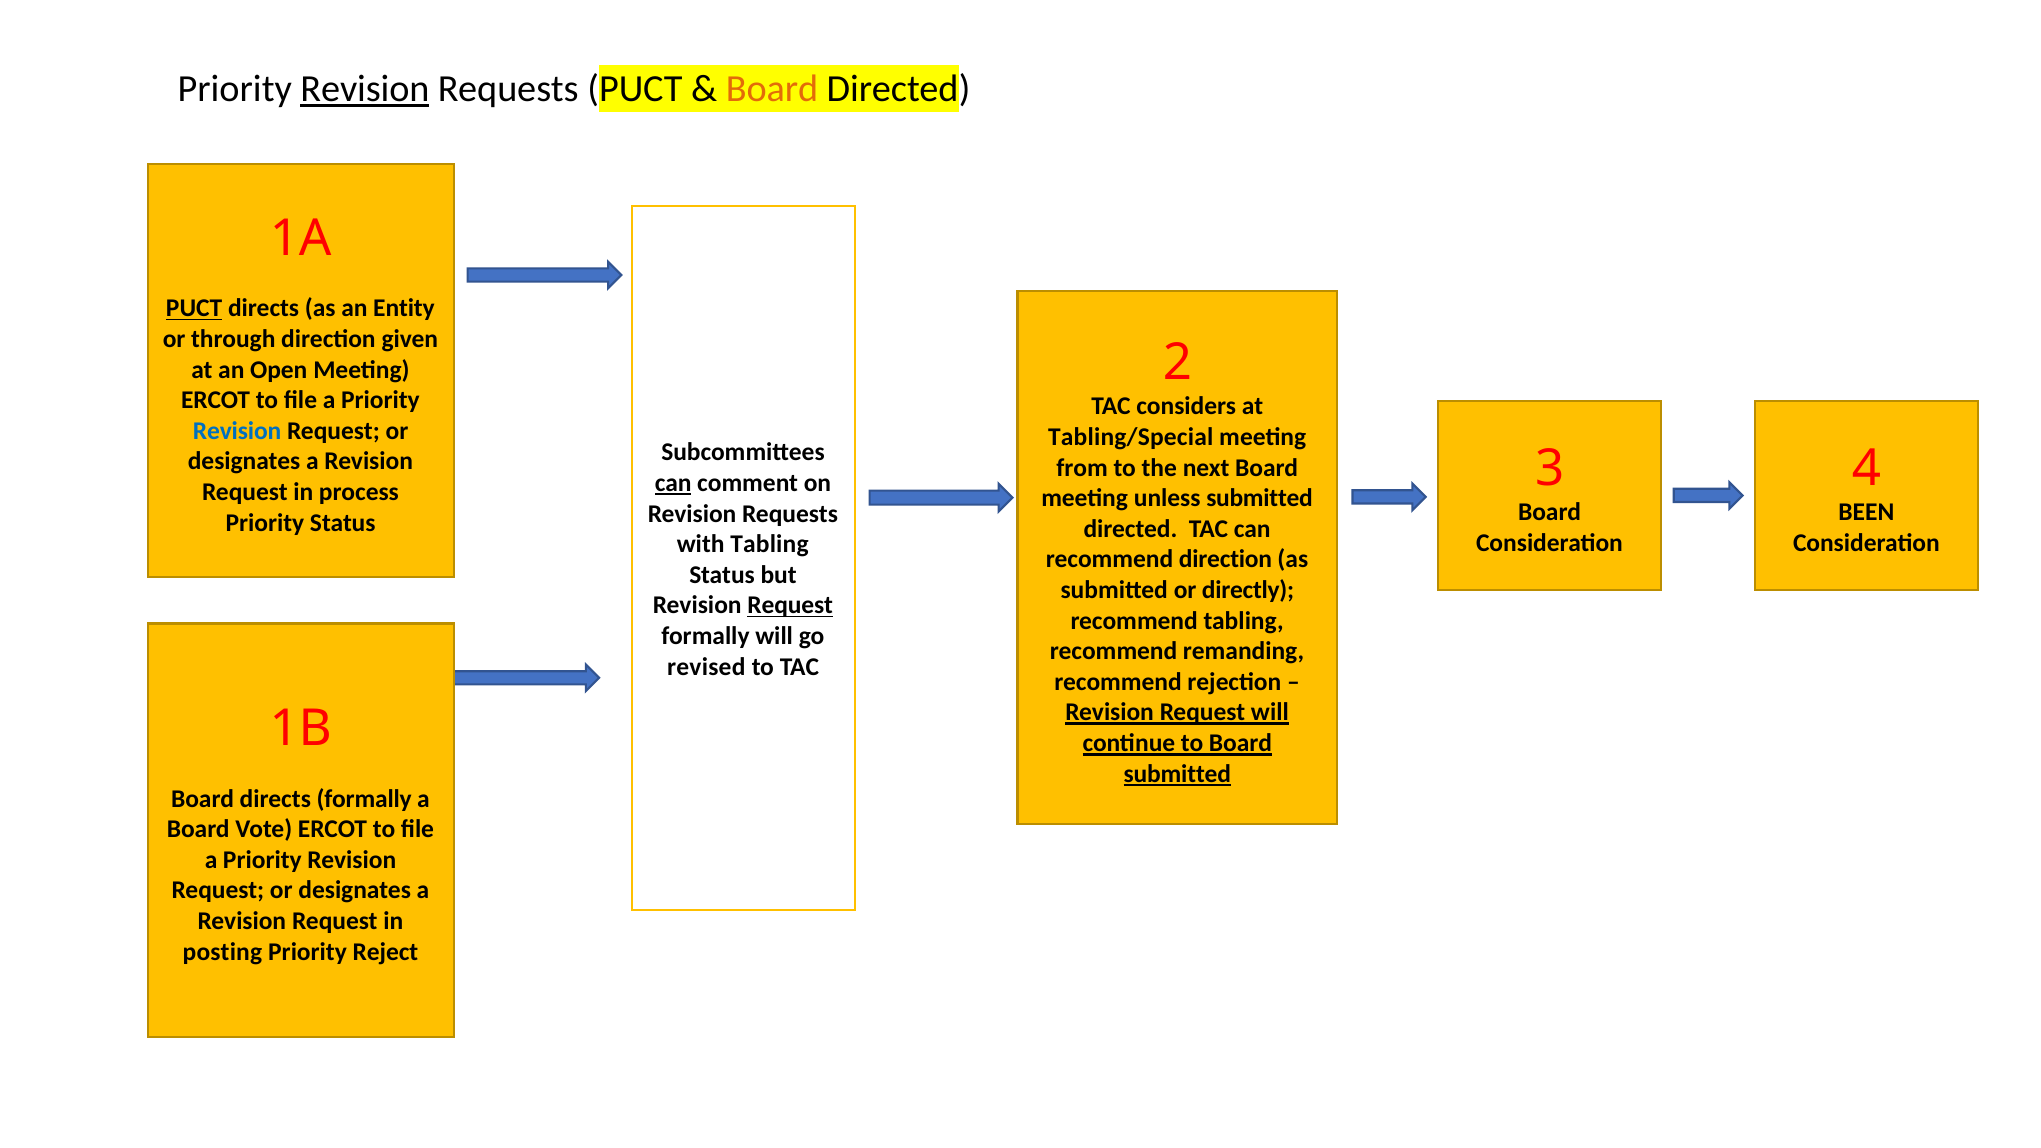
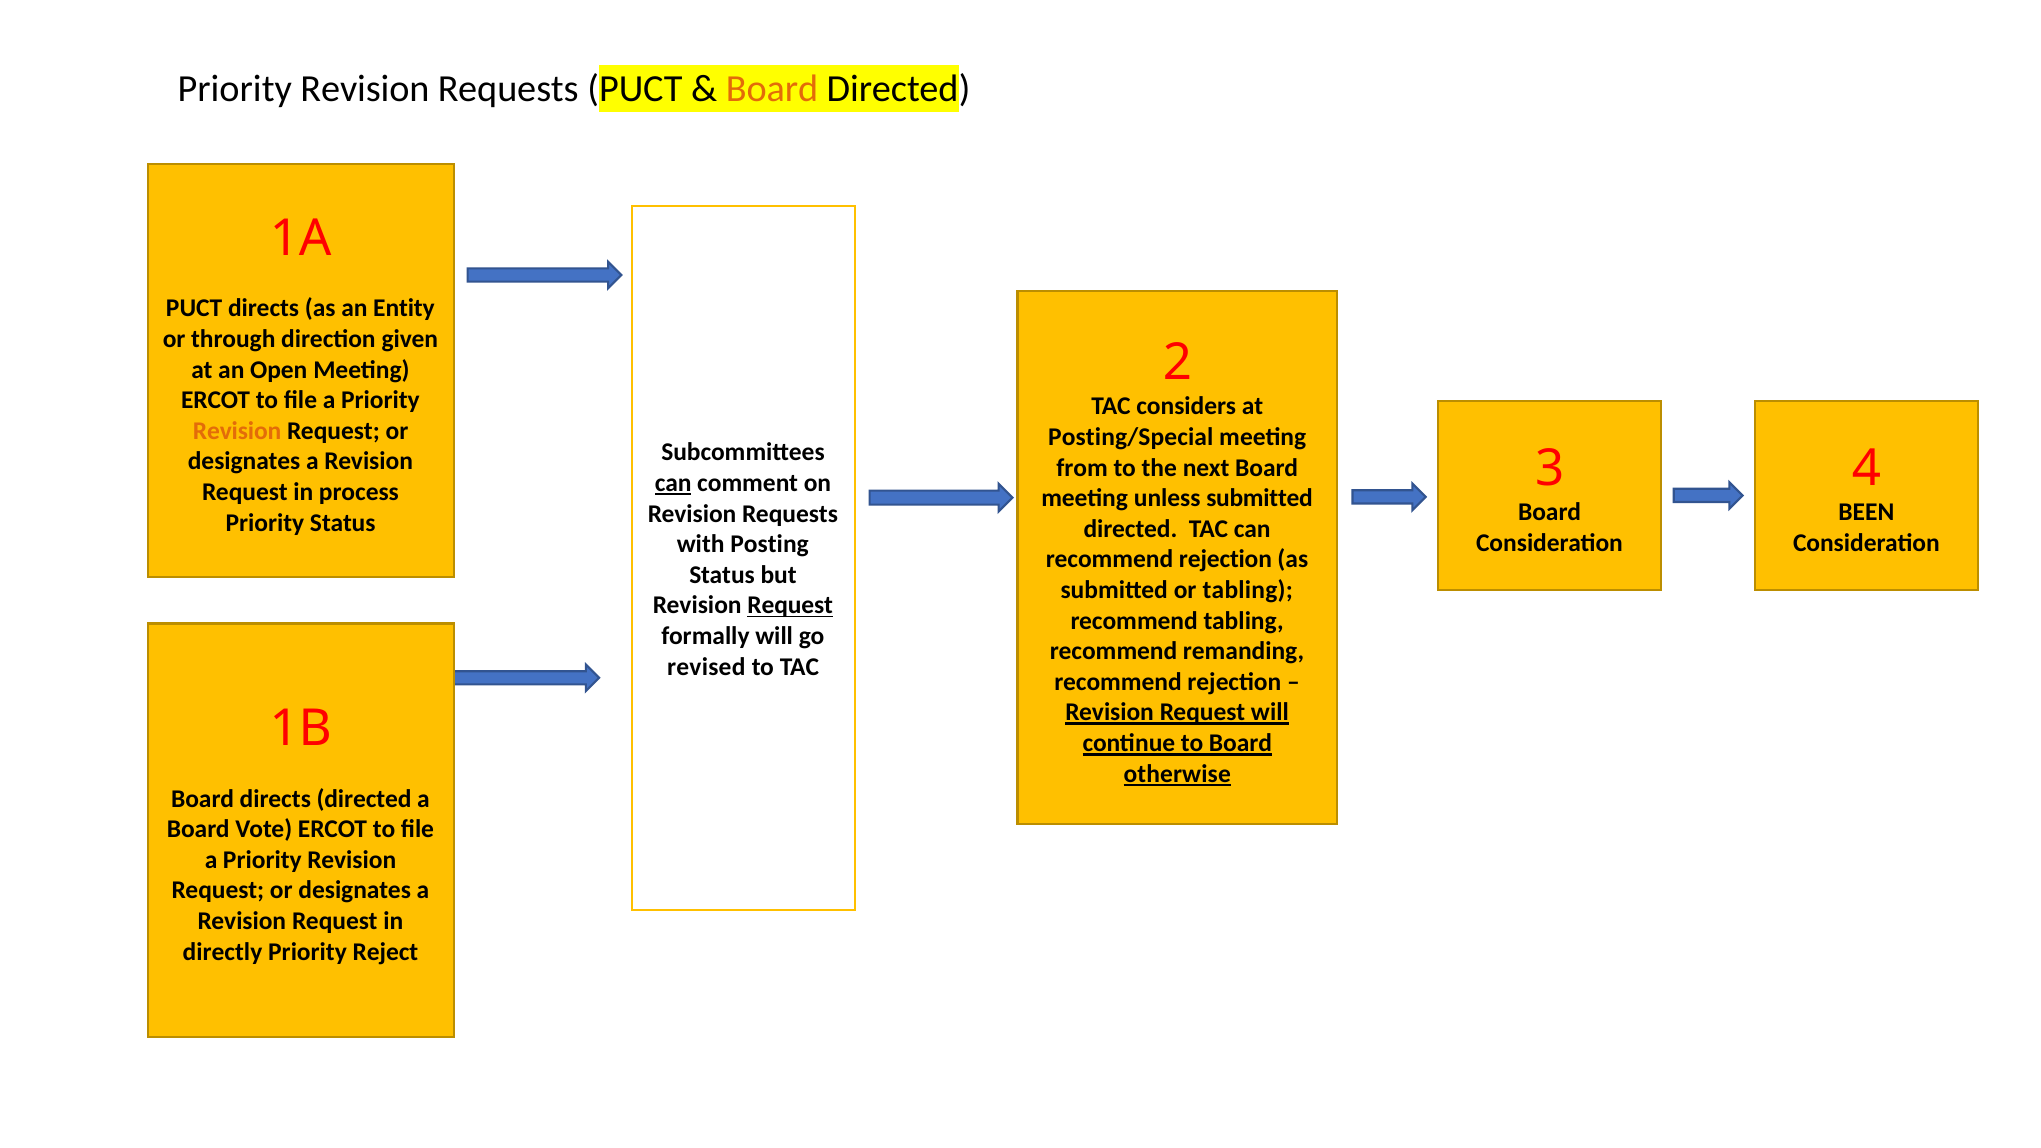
Revision underline: present -> none (365, 89)
PUCT underline: present -> none (194, 309)
Revision colour: blue -> orange (237, 431)
Tabling/Special: Tabling/Special -> Posting/Special (1131, 437)
with Tabling: Tabling -> Posting (770, 544)
direction: direction -> rejection (1225, 560)
or directly: directly -> tabling (1248, 590)
submitted: submitted -> otherwise (1177, 774)
directs formally: formally -> directed (364, 799)
posting: posting -> directly (222, 952)
